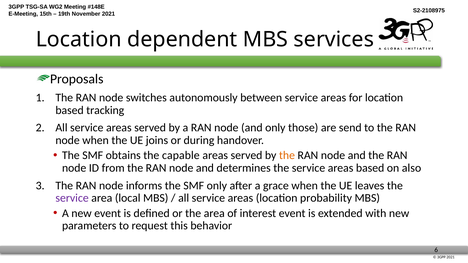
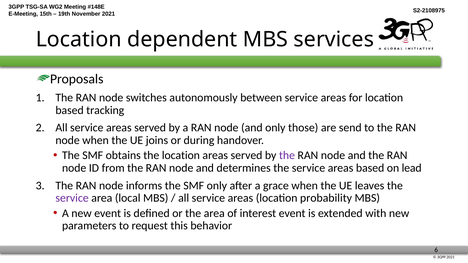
the capable: capable -> location (181, 156)
the colour: orange -> purple (287, 156)
also: also -> lead (412, 168)
